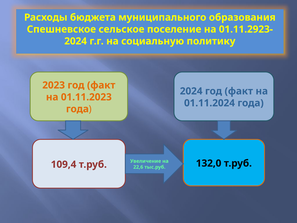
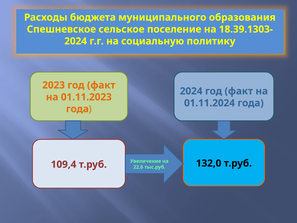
01.11.2923-: 01.11.2923- -> 18.39.1303- (246, 29)
